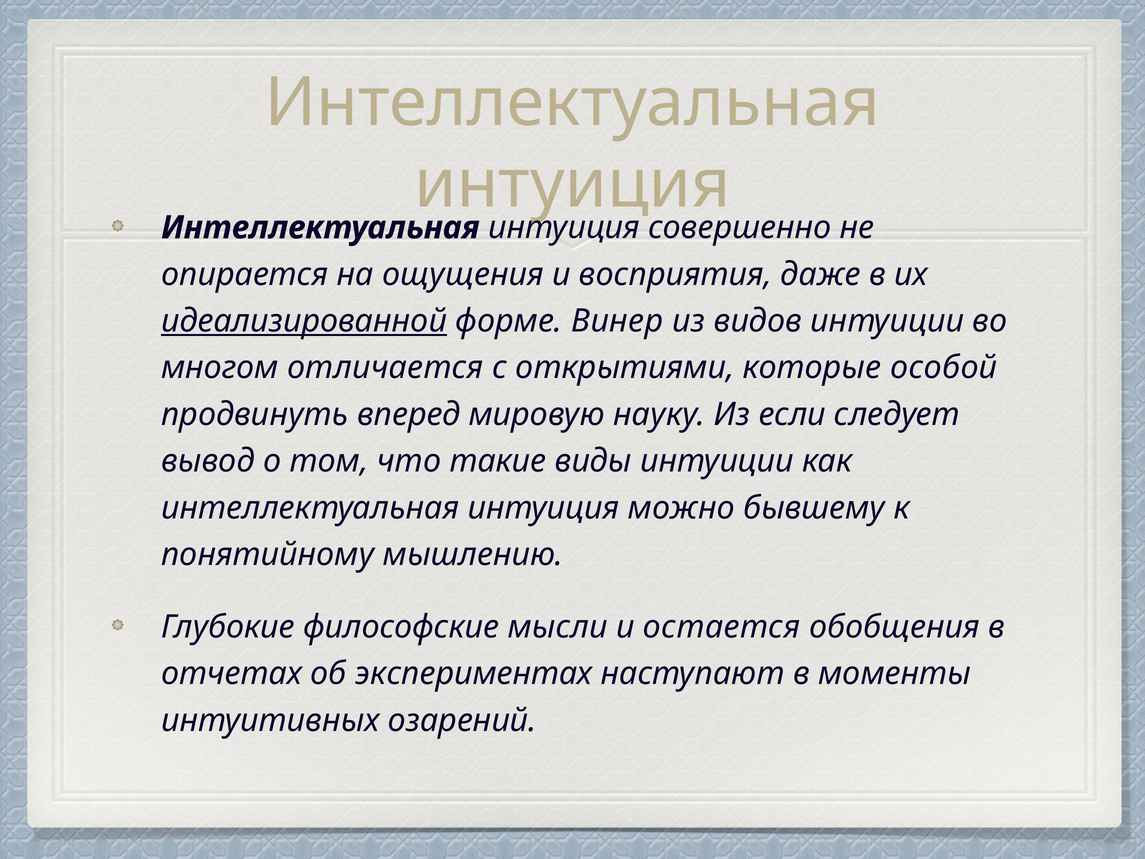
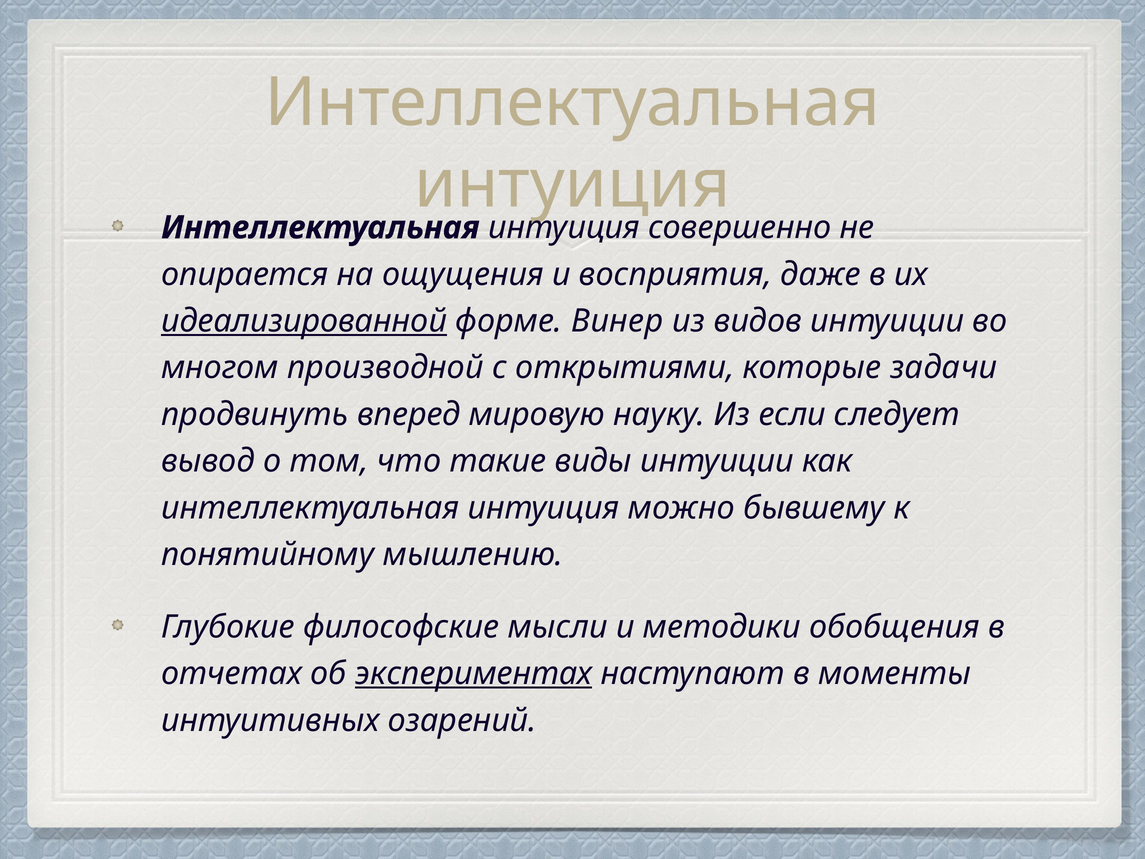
отличается: отличается -> производной (385, 368)
особой: особой -> задачи (944, 368)
остается: остается -> методики (722, 627)
экспериментах underline: none -> present (474, 673)
